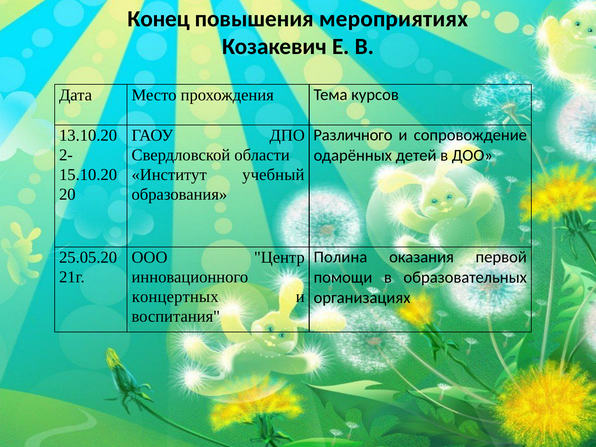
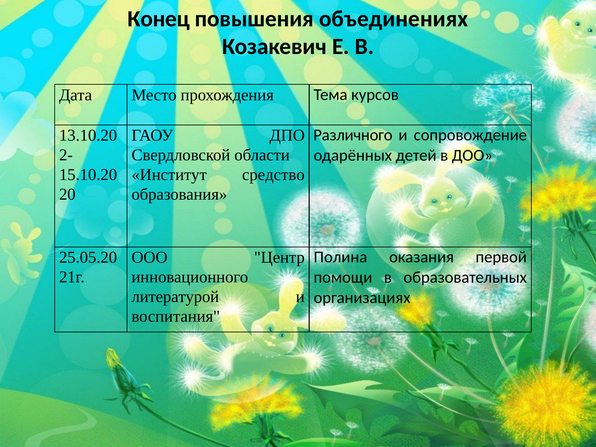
мероприятиях: мероприятиях -> объединениях (394, 19)
учебный: учебный -> средство (273, 175)
концертных: концертных -> литературой (175, 297)
